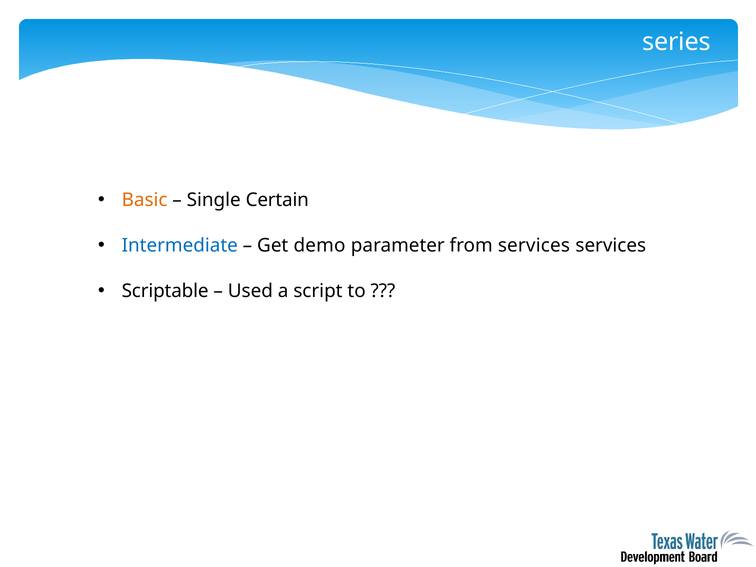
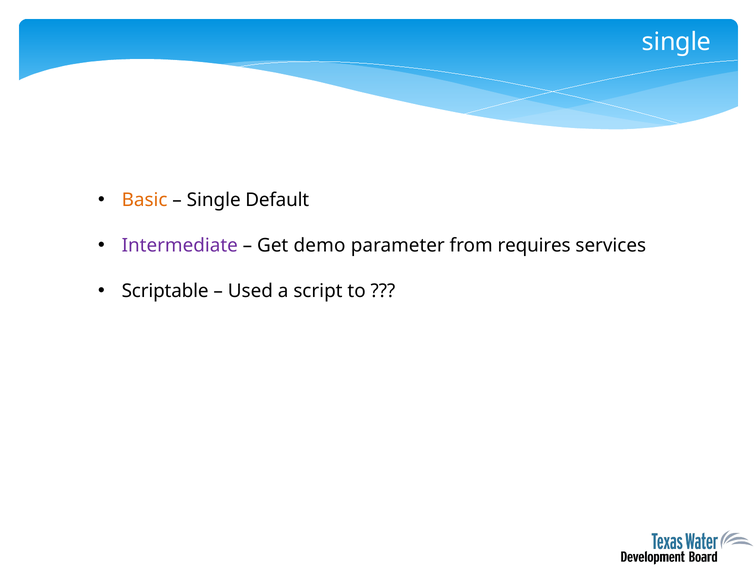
series: series -> single (677, 42)
Certain: Certain -> Default (277, 200)
Intermediate colour: blue -> purple (180, 245)
from services: services -> requires (534, 245)
